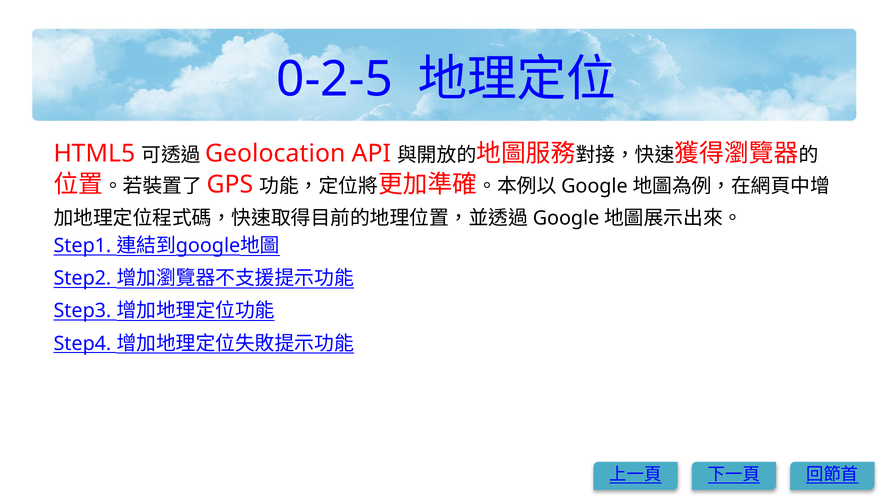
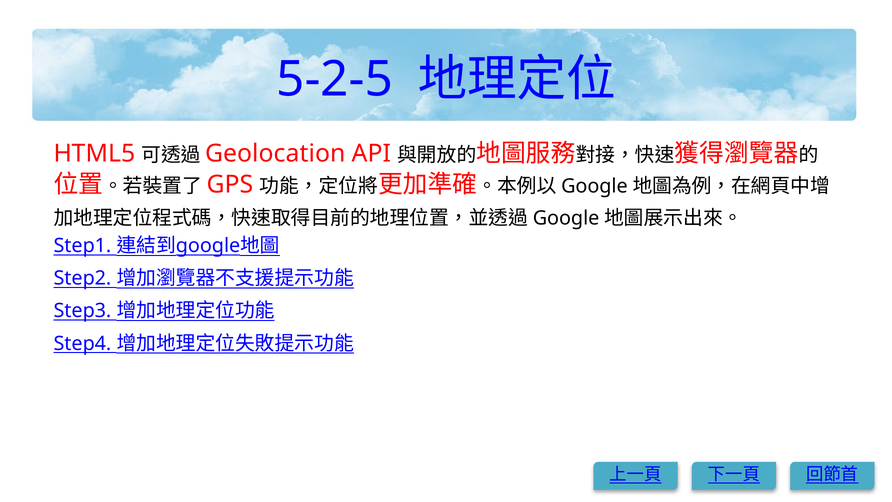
0-2-5: 0-2-5 -> 5-2-5 (335, 79)
